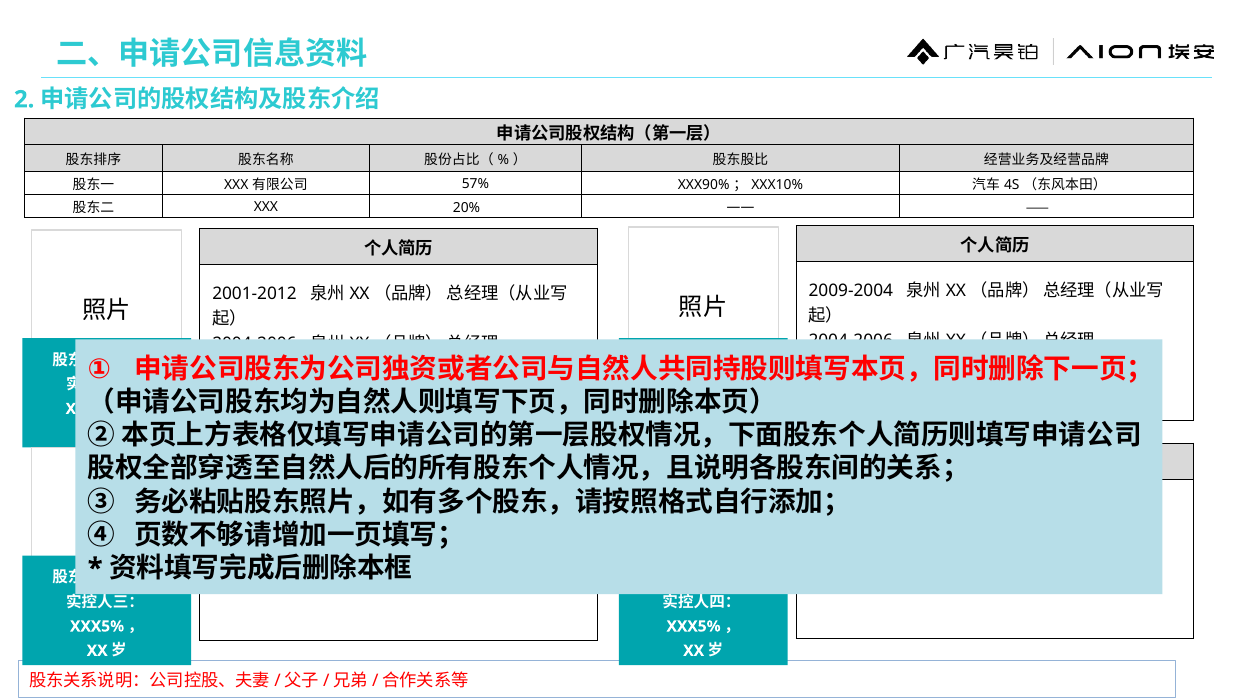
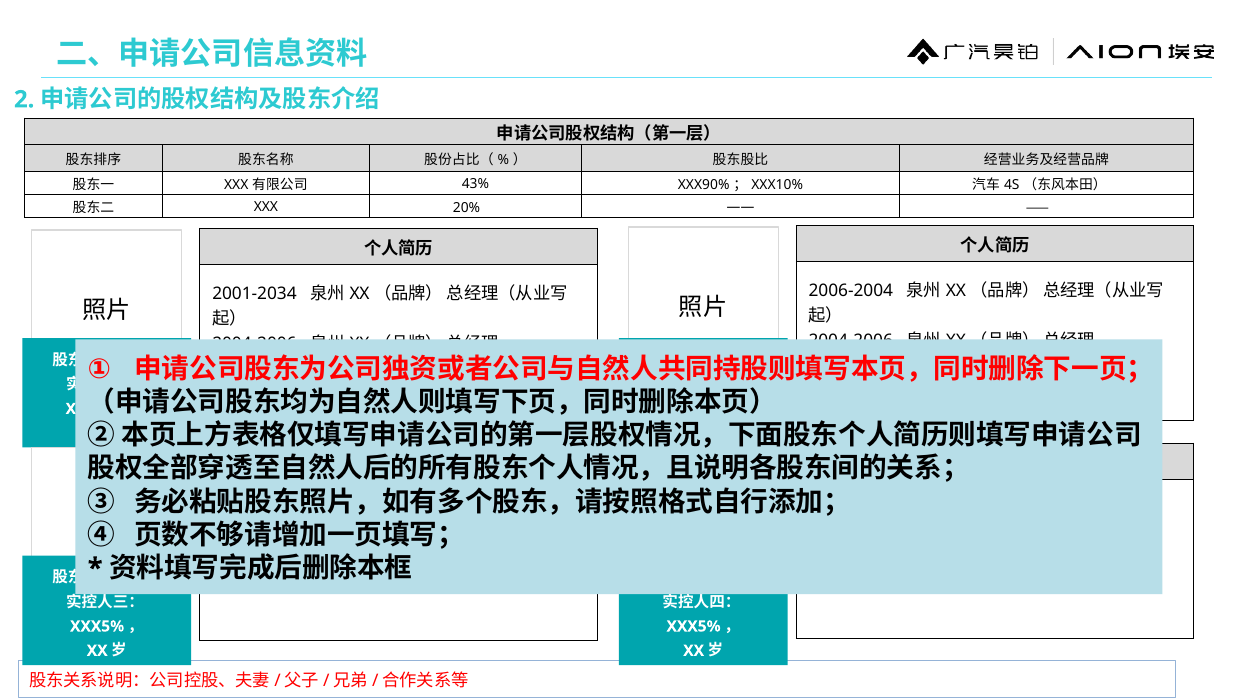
57%: 57% -> 43% (475, 184)
2009-2004: 2009-2004 -> 2006-2004 (851, 291)
2001-2012: 2001-2012 -> 2001-2034 (254, 294)
